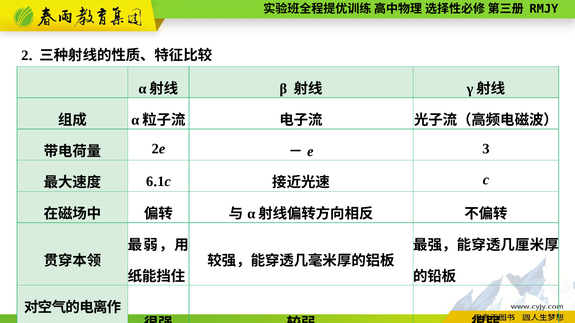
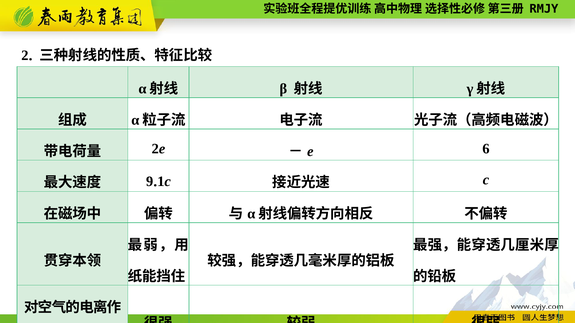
3: 3 -> 6 (486, 149)
6: 6 -> 9 (150, 182)
